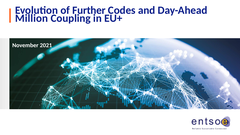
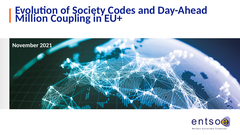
Further: Further -> Society (89, 10)
